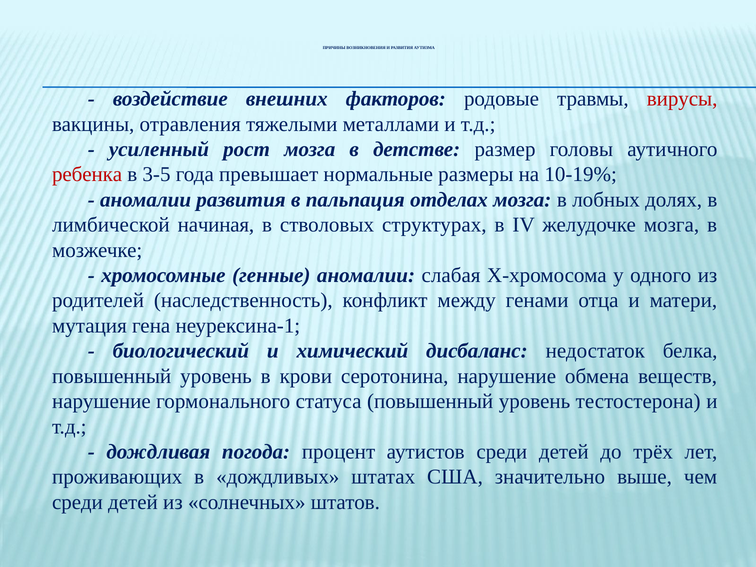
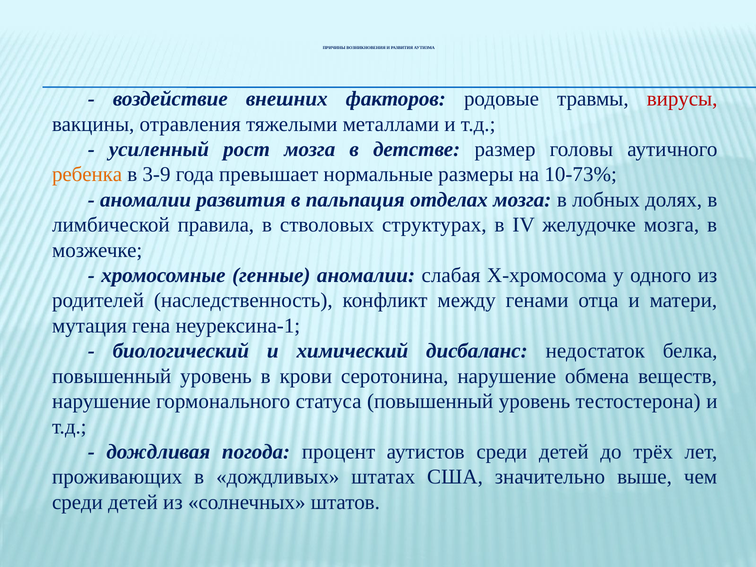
ребенка colour: red -> orange (87, 175)
3-5: 3-5 -> 3-9 (156, 175)
10-19%: 10-19% -> 10-73% (581, 175)
начиная: начиная -> правила (216, 225)
